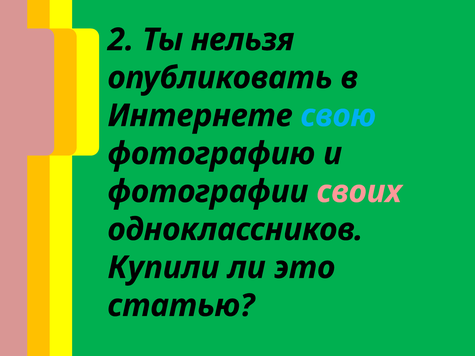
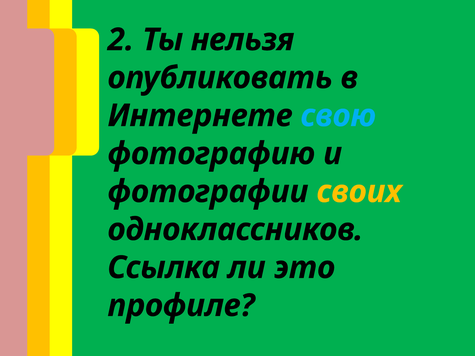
своих colour: pink -> yellow (359, 192)
Купили: Купили -> Ссылка (164, 268)
статью: статью -> профиле (181, 306)
